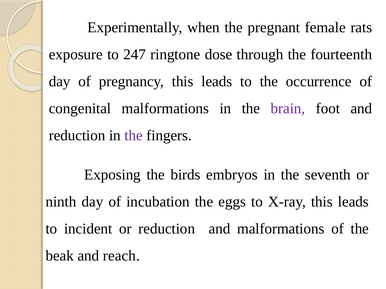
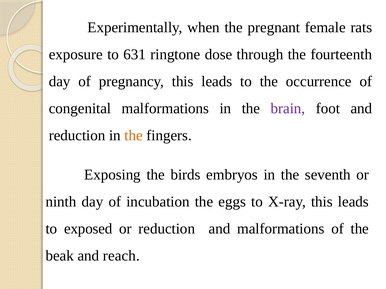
247: 247 -> 631 (135, 54)
the colour: purple -> orange (134, 136)
incident: incident -> exposed (88, 229)
